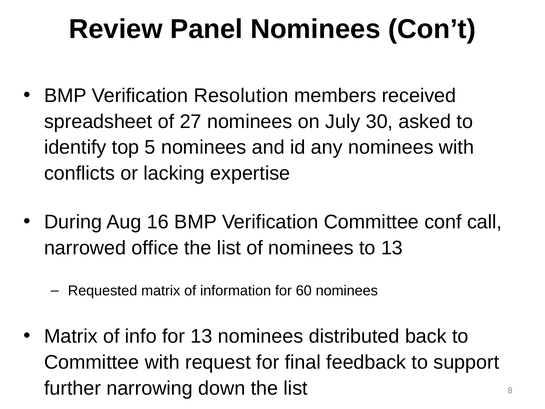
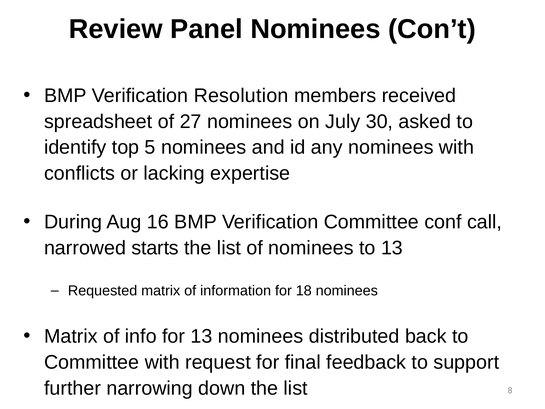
office: office -> starts (155, 248)
60: 60 -> 18 (304, 291)
